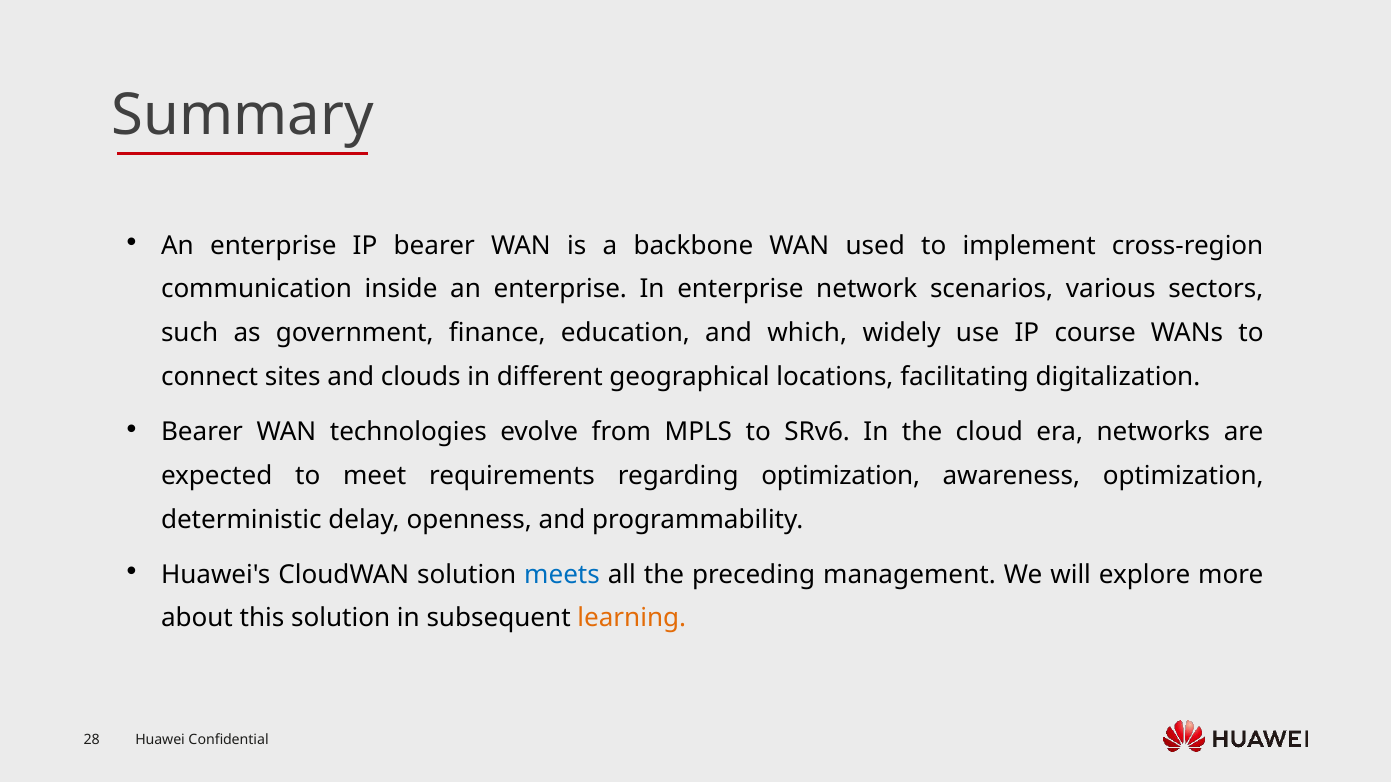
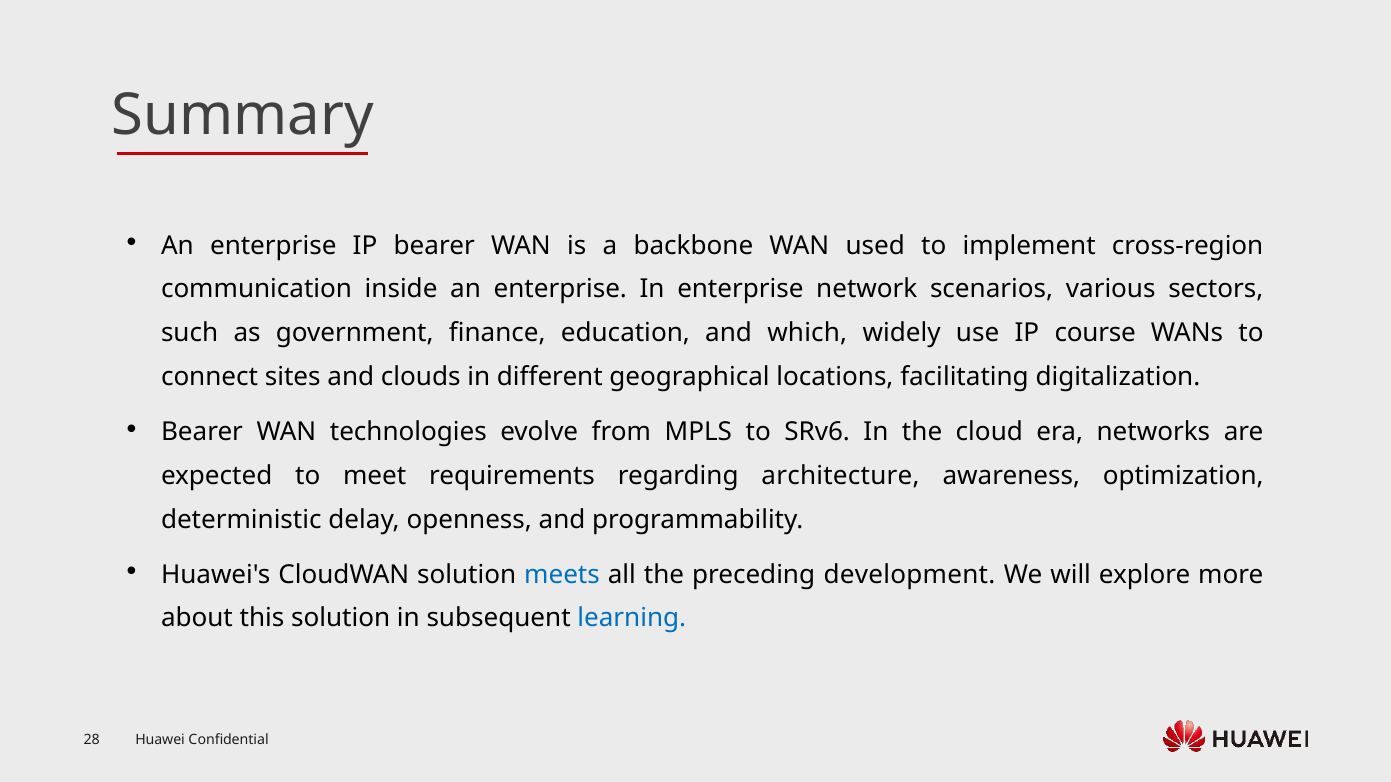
regarding optimization: optimization -> architecture (841, 476)
management: management -> development (909, 575)
learning colour: orange -> blue (632, 619)
